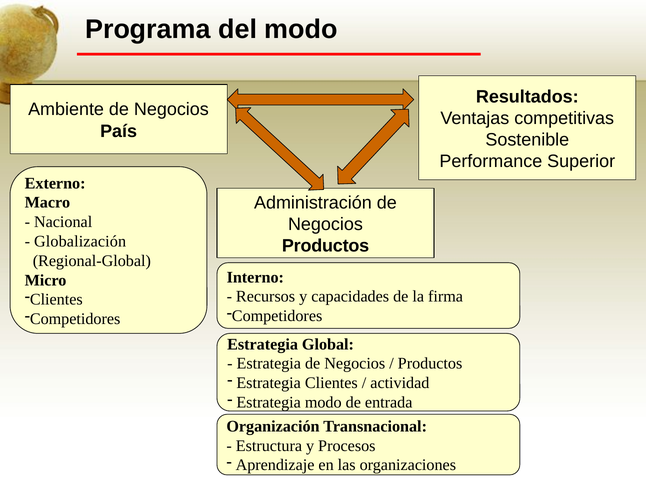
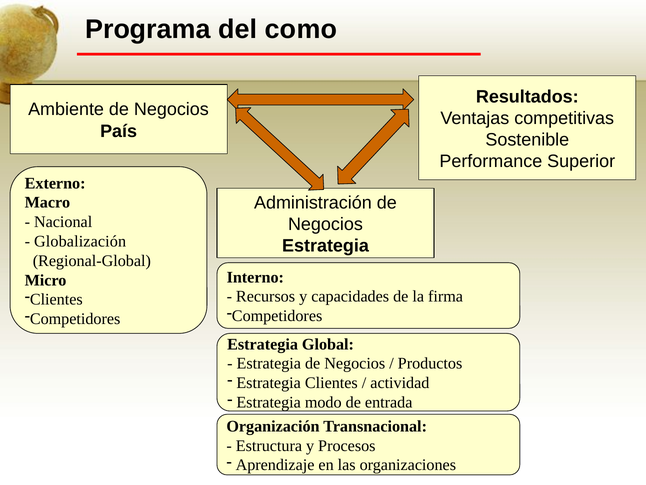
del modo: modo -> como (301, 29)
Productos: Productos -> Estrategia (325, 246)
